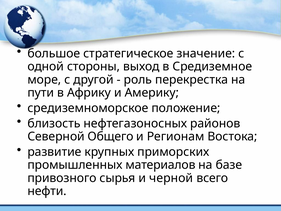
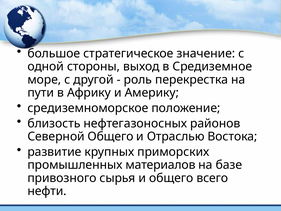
Регионам: Регионам -> Отраслью (176, 136)
и черной: черной -> общего (171, 178)
